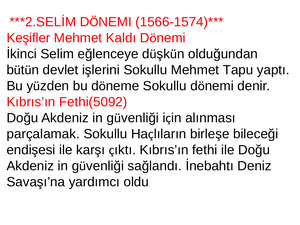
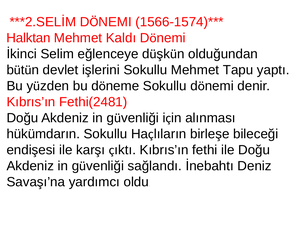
Keşifler: Keşifler -> Halktan (28, 38)
Fethi(5092: Fethi(5092 -> Fethi(2481 (93, 102)
parçalamak: parçalamak -> hükümdarın (43, 134)
